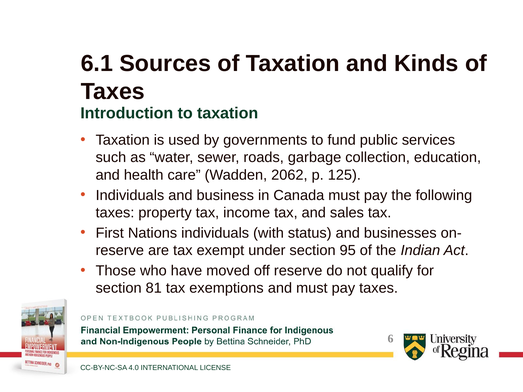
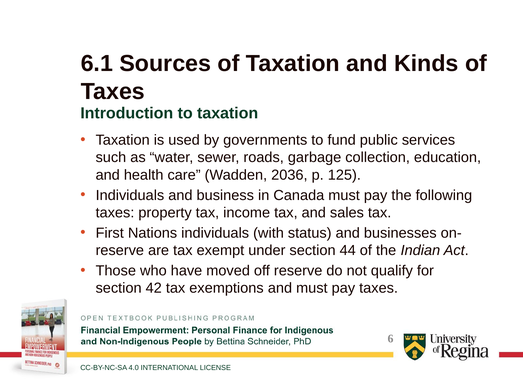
2062: 2062 -> 2036 (289, 175)
95: 95 -> 44 (348, 251)
81: 81 -> 42 (154, 288)
